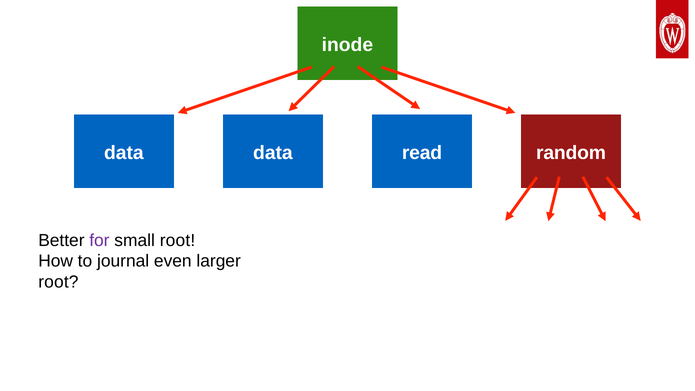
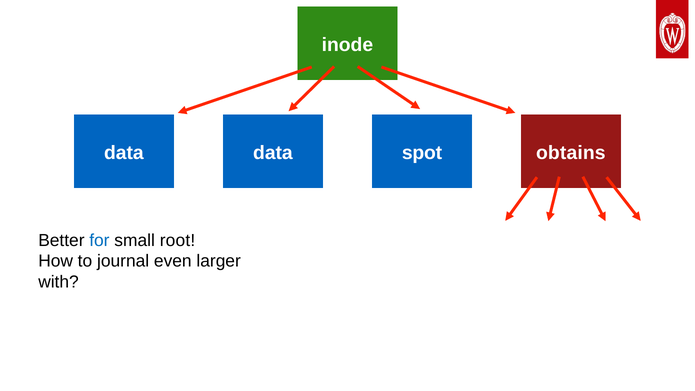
read: read -> spot (422, 153)
random: random -> obtains (571, 153)
for colour: purple -> blue (99, 240)
root: root -> with (58, 282)
